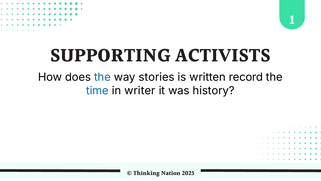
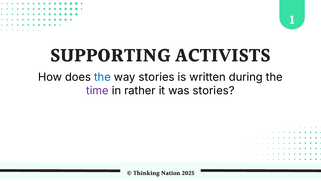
record: record -> during (246, 77)
time colour: blue -> purple (97, 90)
writer: writer -> rather (140, 90)
was history: history -> stories (214, 90)
